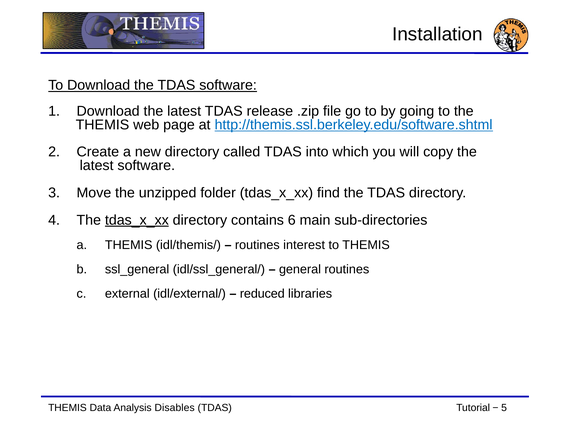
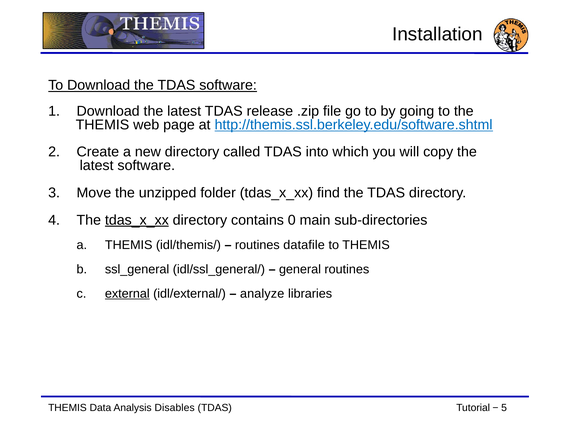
6: 6 -> 0 (292, 220)
interest: interest -> datafile (304, 245)
external underline: none -> present (127, 294)
reduced: reduced -> analyze (262, 294)
